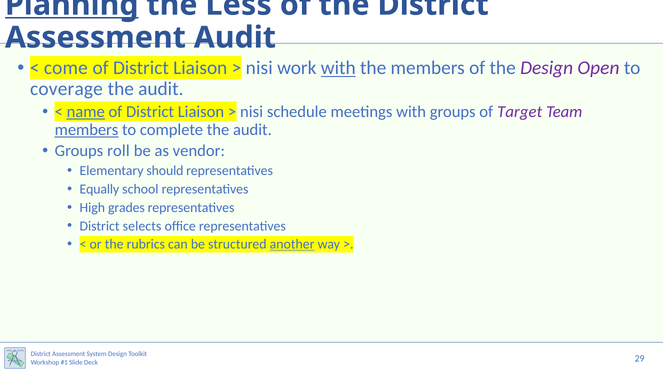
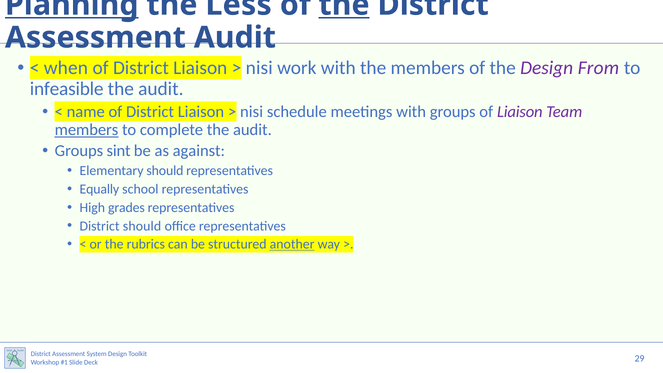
the underline: none -> present (344, 5)
come: come -> when (66, 68)
with underline: present -> none (338, 68)
Open: Open -> From (598, 68)
coverage: coverage -> infeasible (67, 89)
name underline: present -> none (86, 112)
of Target: Target -> Liaison (520, 112)
roll: roll -> sint (119, 151)
vendor: vendor -> against (199, 151)
District selects: selects -> should (142, 226)
